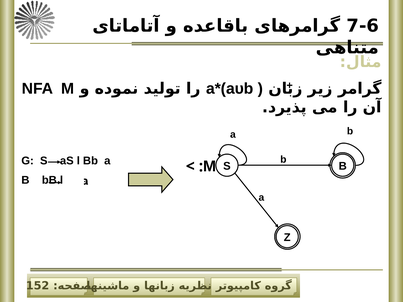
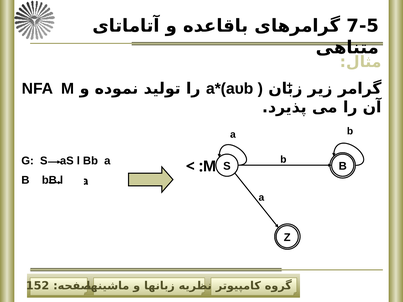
7-6: 7-6 -> 7-5 (363, 26)
